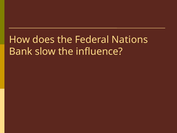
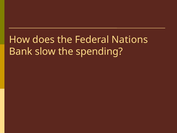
influence: influence -> spending (99, 51)
